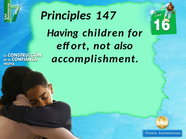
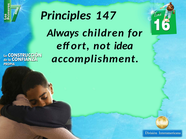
Having: Having -> Always (63, 33)
also: also -> idea (124, 46)
